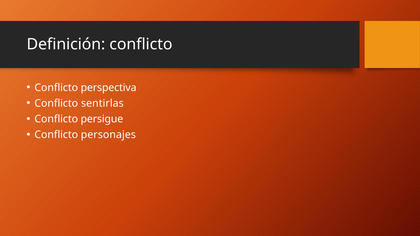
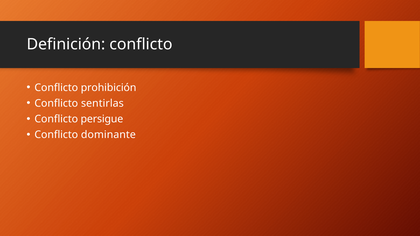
perspectiva: perspectiva -> prohibición (109, 88)
personajes: personajes -> dominante (108, 135)
